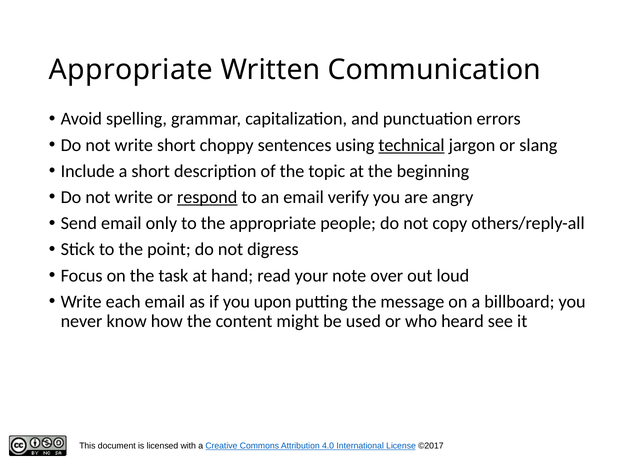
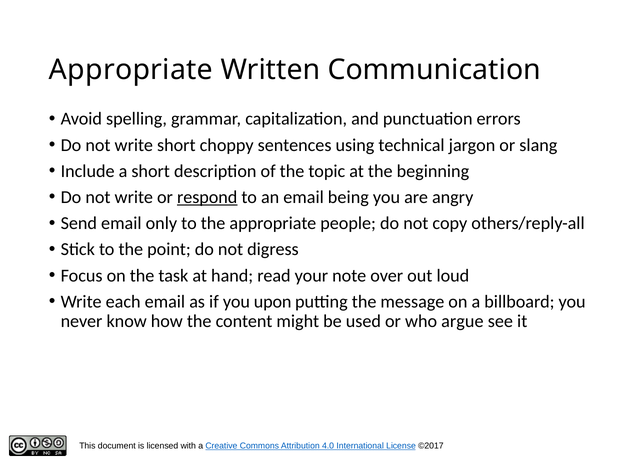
technical underline: present -> none (412, 145)
verify: verify -> being (348, 197)
heard: heard -> argue (462, 321)
